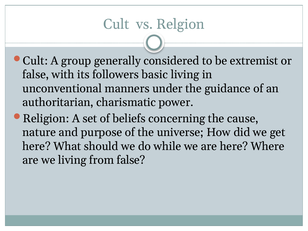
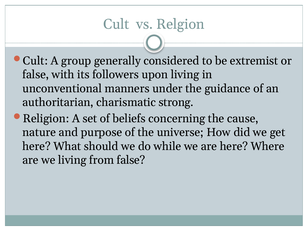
basic: basic -> upon (155, 75)
power: power -> strong (176, 102)
